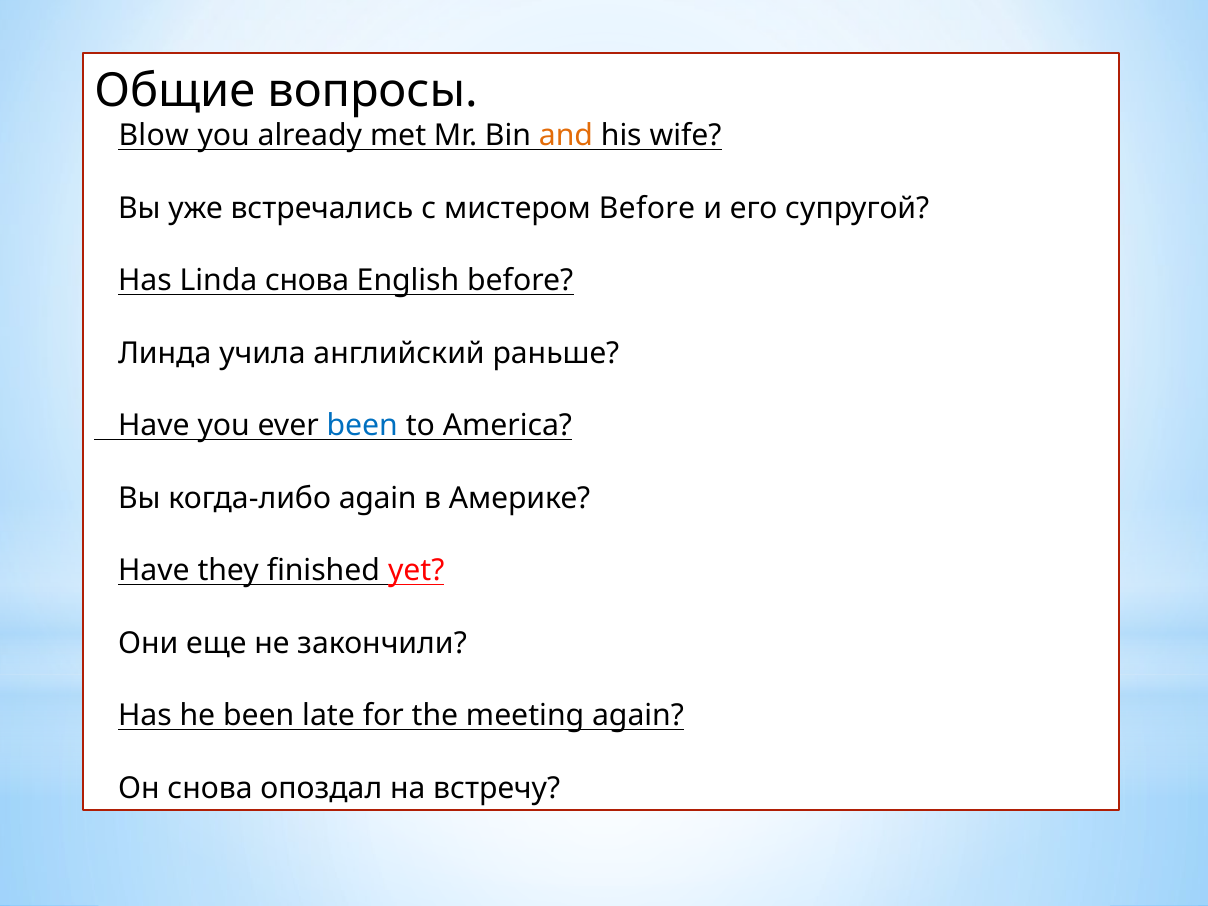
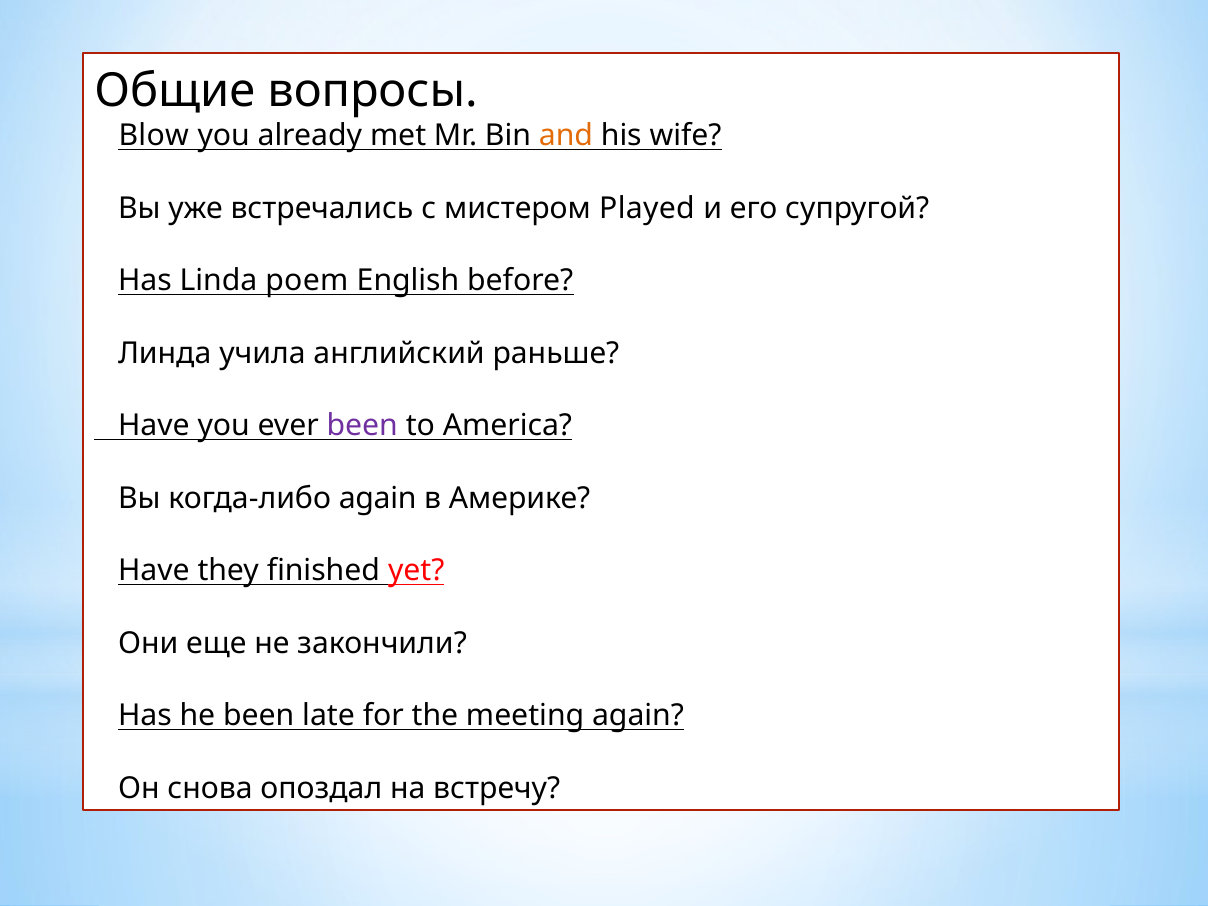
мистером Before: Before -> Played (647, 208)
Linda снова: снова -> poem (307, 281)
been colour: blue -> purple (362, 426)
